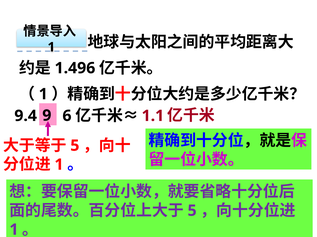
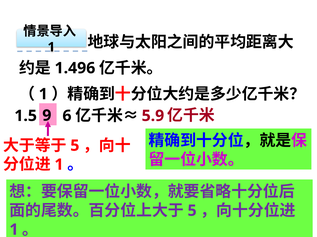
9.4: 9.4 -> 1.5 (26, 116)
1.1: 1.1 -> 5.9 (153, 116)
